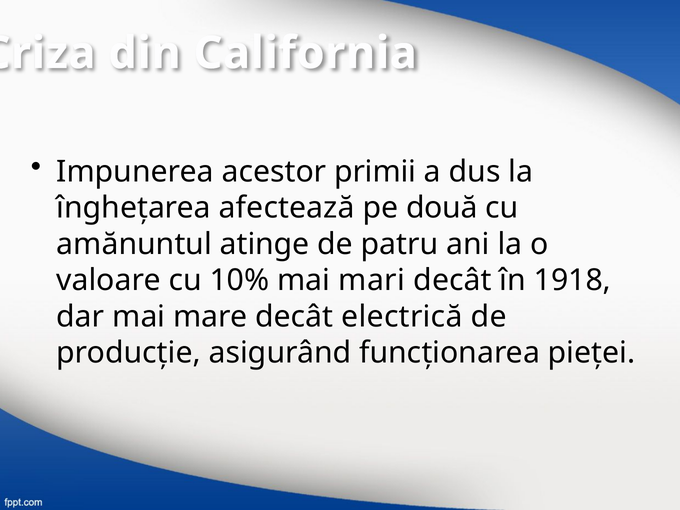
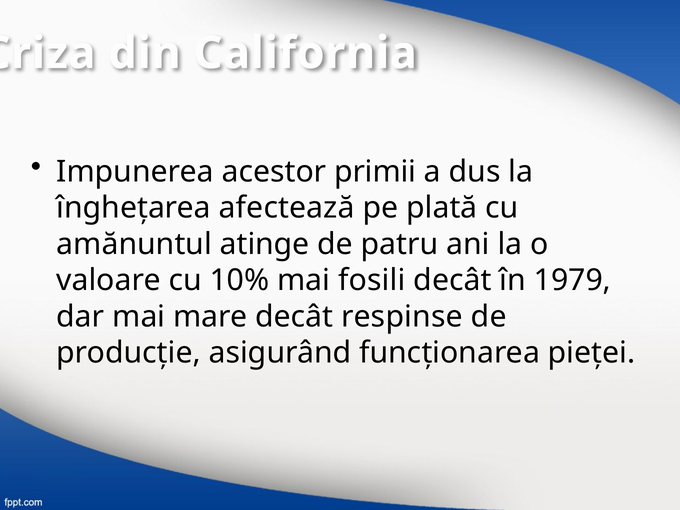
două: două -> plată (442, 208)
mari: mari -> fosili (372, 280)
1918: 1918 -> 1979 (572, 280)
electrică: electrică -> respinse (402, 317)
